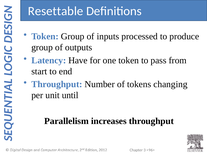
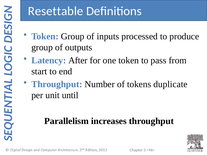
Have: Have -> After (78, 60)
changing: changing -> duplicate (170, 84)
